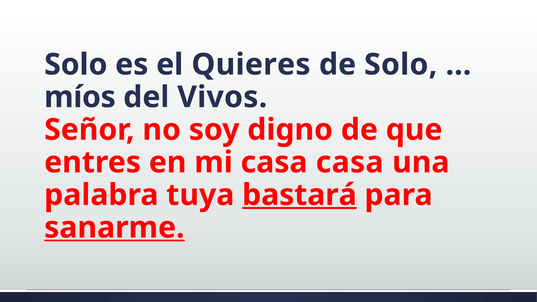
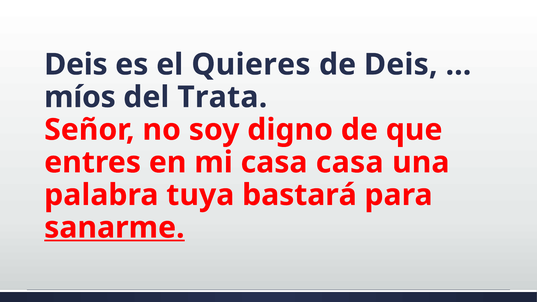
Solo: Solo -> Deis (76, 65)
de Solo: Solo -> Deis (401, 65)
Vivos: Vivos -> Trata (222, 97)
bastará underline: present -> none (299, 195)
